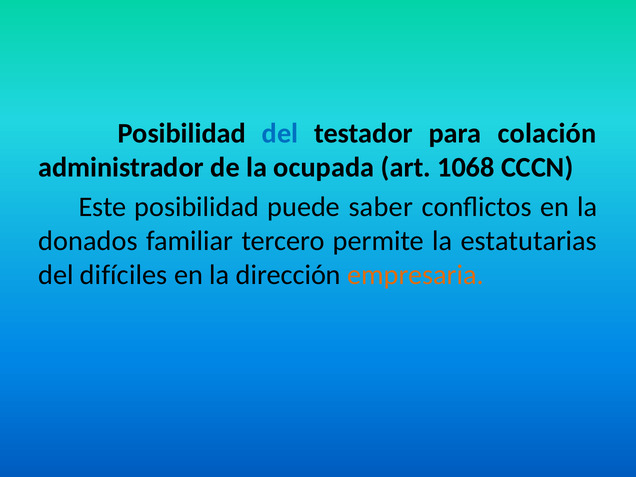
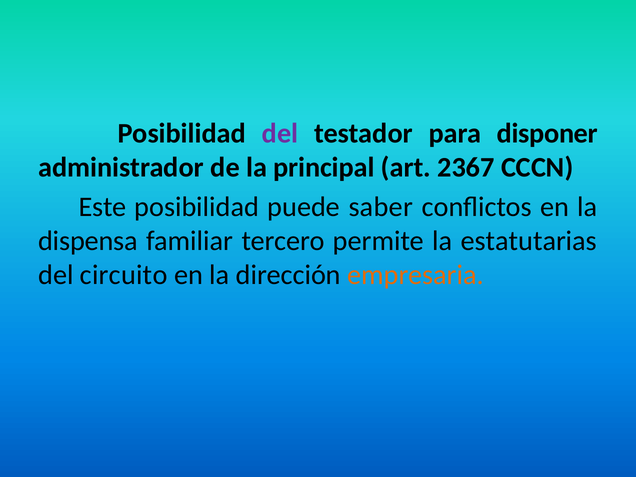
del colour: blue -> purple (280, 133)
colación: colación -> disponer (547, 133)
ocupada: ocupada -> principal (324, 167)
1068: 1068 -> 2367 (466, 167)
donados: donados -> dispensa (88, 241)
difíciles: difíciles -> circuito (124, 275)
